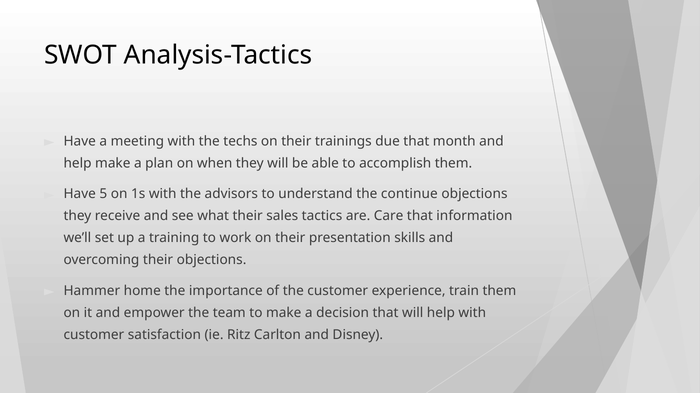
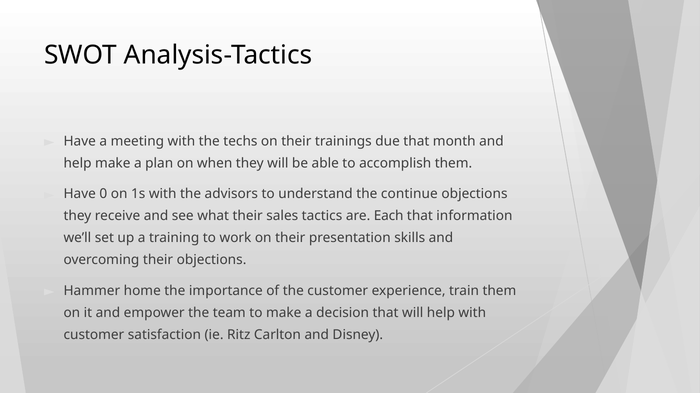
5: 5 -> 0 (103, 194)
Care: Care -> Each (389, 216)
